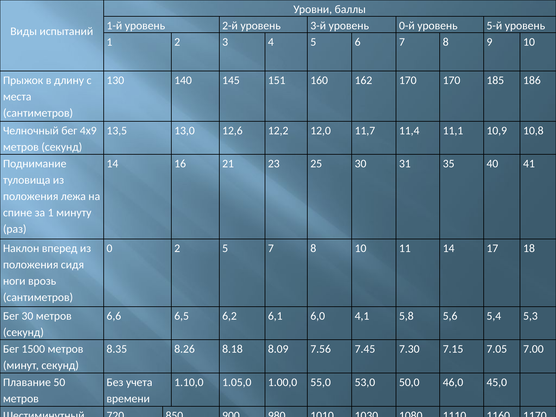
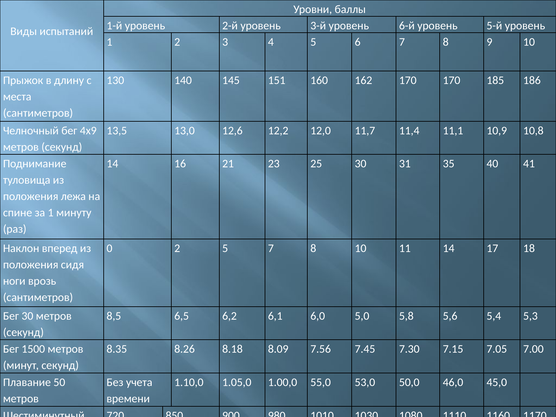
0-й: 0-й -> 6-й (407, 26)
6,6: 6,6 -> 8,5 (114, 316)
4,1: 4,1 -> 5,0 (362, 316)
